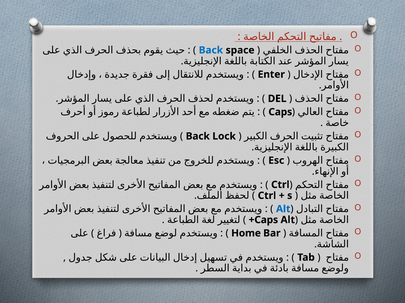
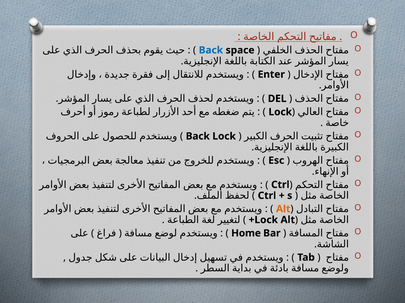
Caps: Caps -> Lock (280, 112)
Alt colour: blue -> orange (283, 209)
Caps: Caps -> Lock (266, 220)
